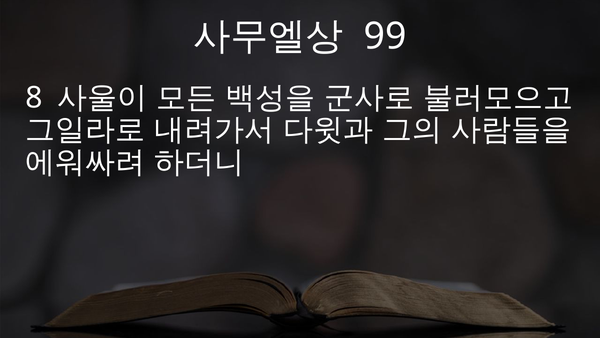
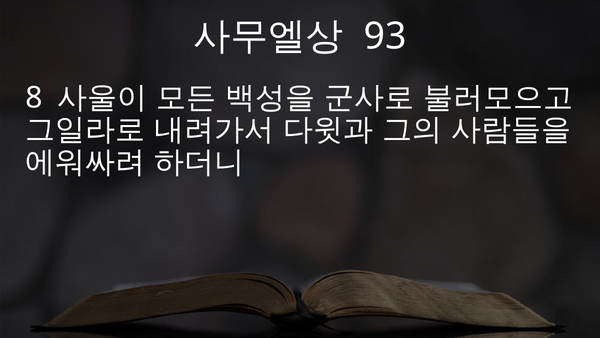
99: 99 -> 93 (385, 36)
